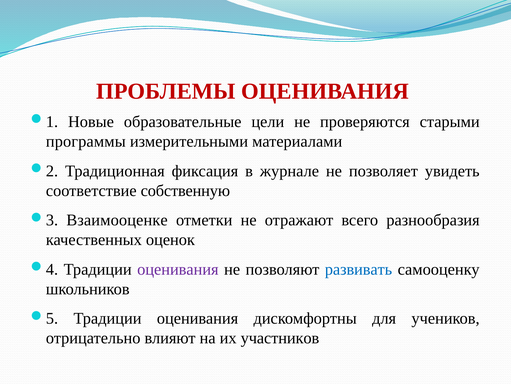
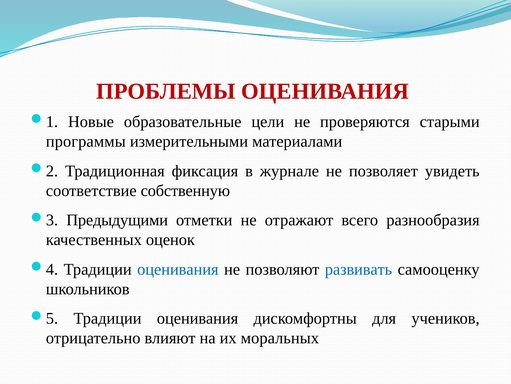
Взаимооценке: Взаимооценке -> Предыдущими (117, 220)
оценивания colour: purple -> blue (178, 269)
участников: участников -> моральных (280, 338)
